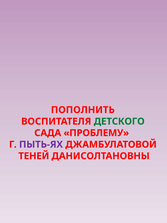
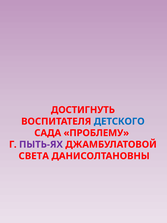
ПОПОЛНИТЬ: ПОПОЛНИТЬ -> ДОСТИГНУТЬ (83, 110)
ДЕТСКОГО colour: green -> blue (119, 121)
ТЕНЕЙ: ТЕНЕЙ -> СВЕТА (34, 156)
